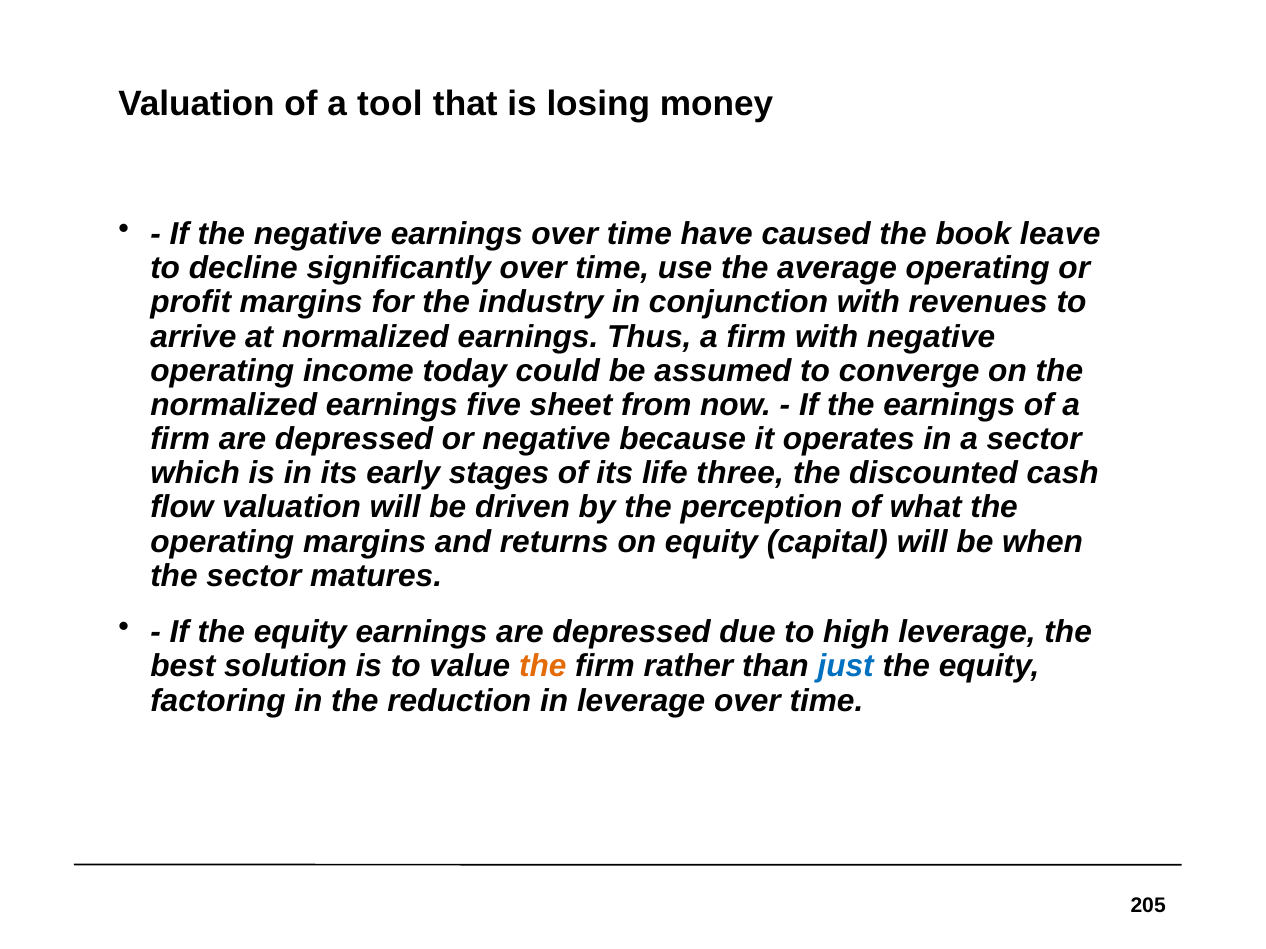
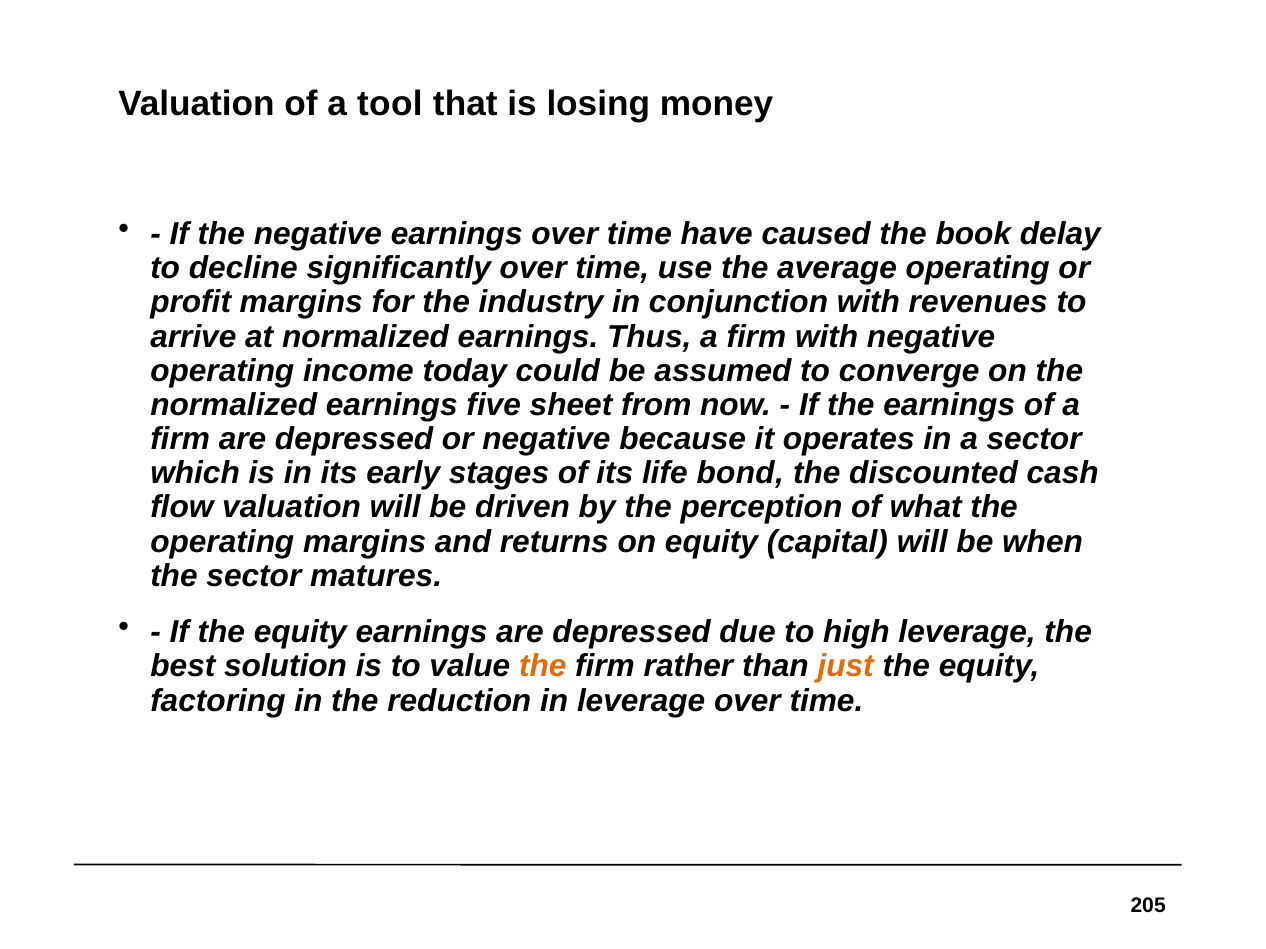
leave: leave -> delay (1060, 234)
three: three -> bond (740, 474)
just colour: blue -> orange (846, 667)
